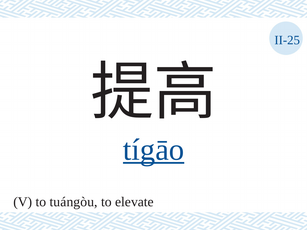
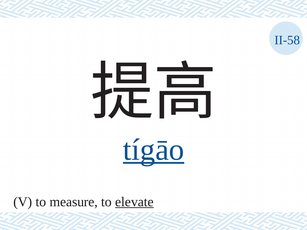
II-25: II-25 -> II-58 (287, 40)
tuángòu: tuángòu -> measure (74, 202)
elevate underline: none -> present (134, 202)
